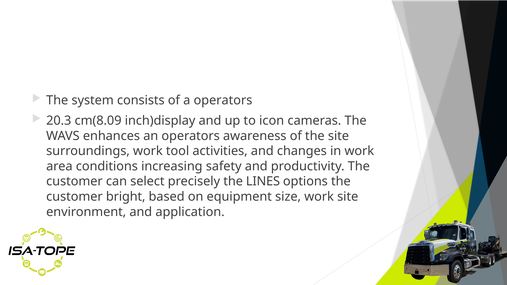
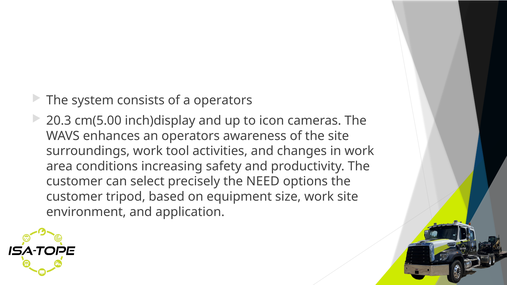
cm(8.09: cm(8.09 -> cm(5.00 (98, 121)
LINES: LINES -> NEED (263, 182)
bright: bright -> tripod (126, 197)
